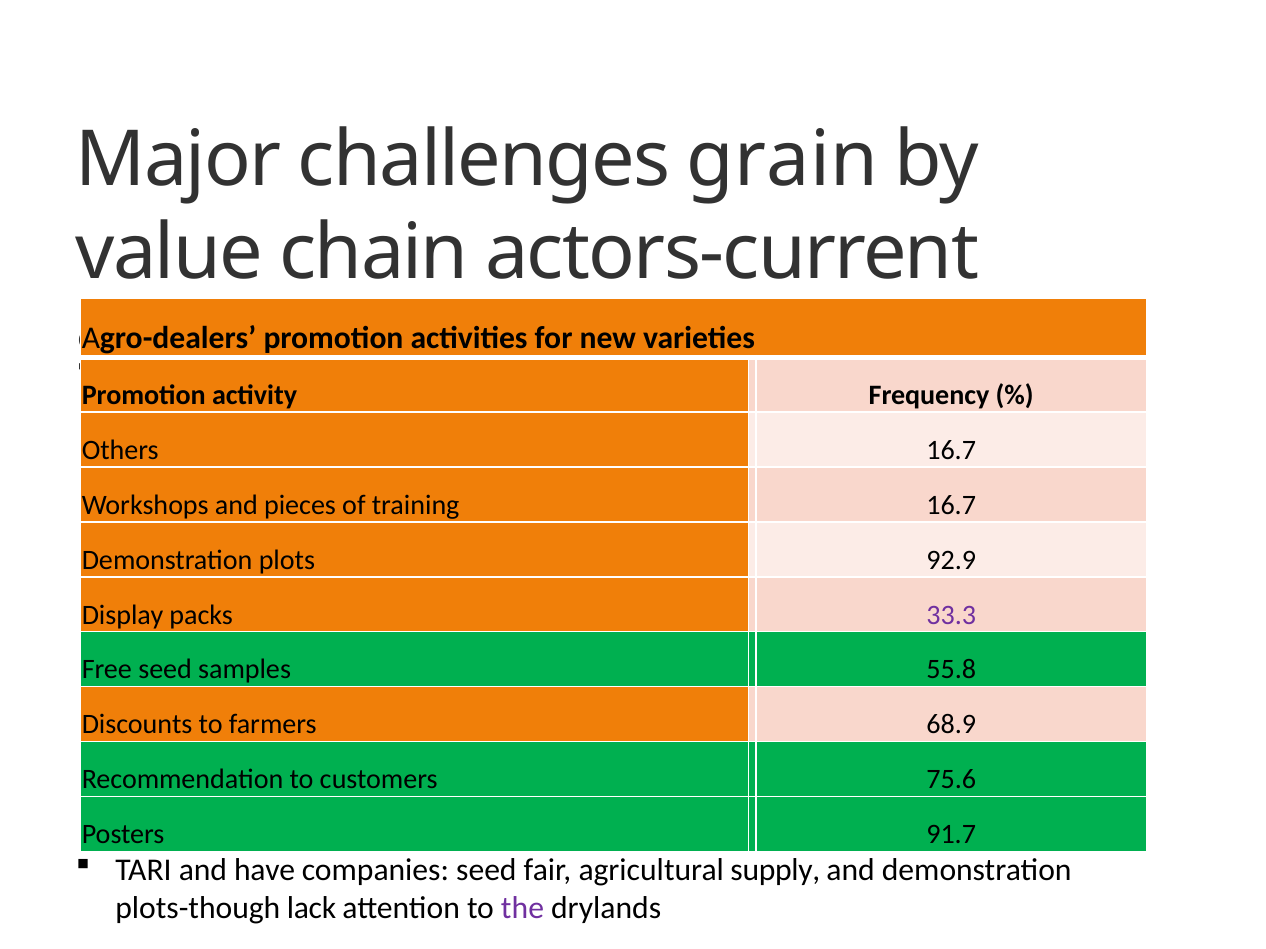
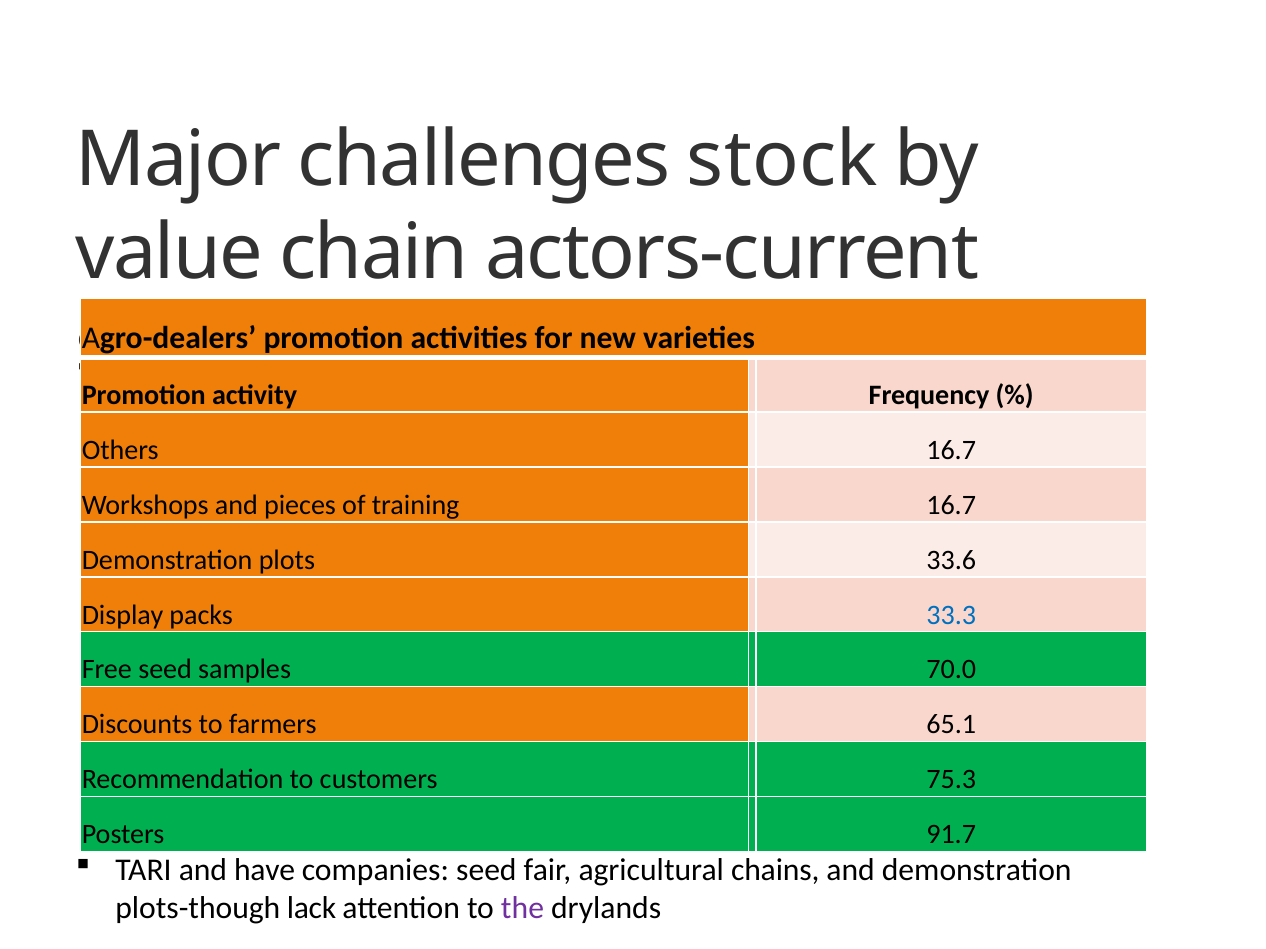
grain: grain -> stock (783, 160)
92.9: 92.9 -> 33.6 (951, 560)
33.3 colour: purple -> blue (951, 615)
55.8: 55.8 -> 70.0 (951, 670)
68.9: 68.9 -> 65.1 (951, 725)
75.6: 75.6 -> 75.3 (951, 780)
supply: supply -> chains (775, 871)
